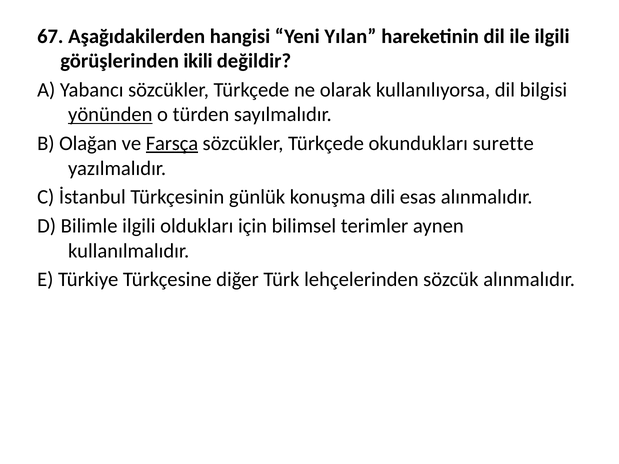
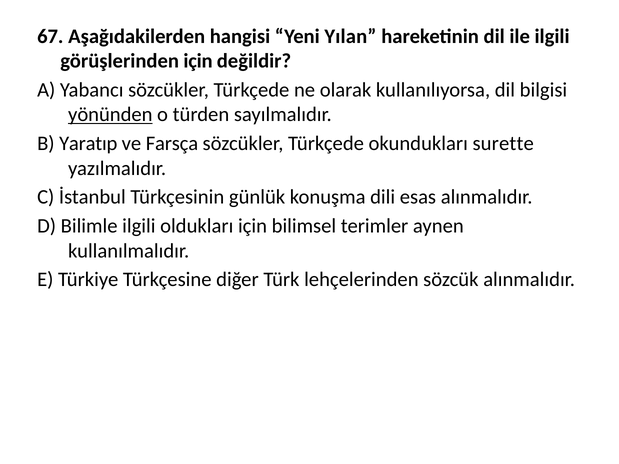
görüşlerinden ikili: ikili -> için (198, 61)
Olağan: Olağan -> Yaratıp (88, 144)
Farsça underline: present -> none (172, 144)
